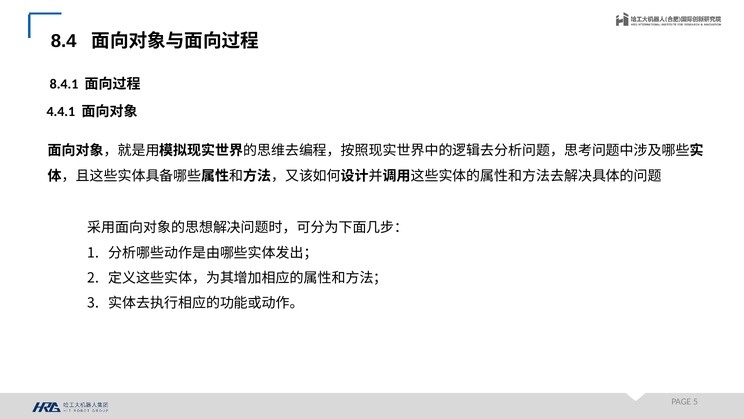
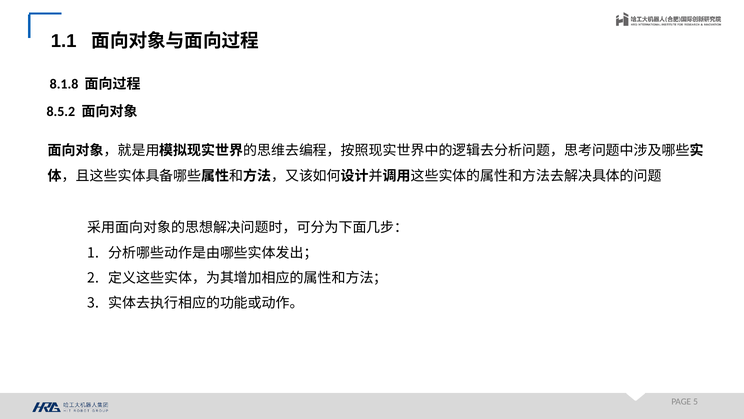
8.4: 8.4 -> 1.1 (64, 41)
8.4.1: 8.4.1 -> 8.1.8 (64, 84)
4.4.1: 4.4.1 -> 8.5.2 (61, 111)
